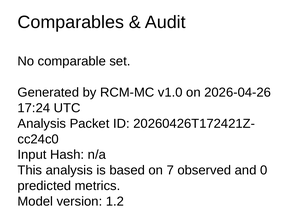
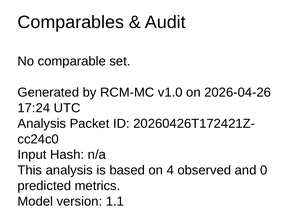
7: 7 -> 4 (170, 171)
1.2: 1.2 -> 1.1 (115, 202)
